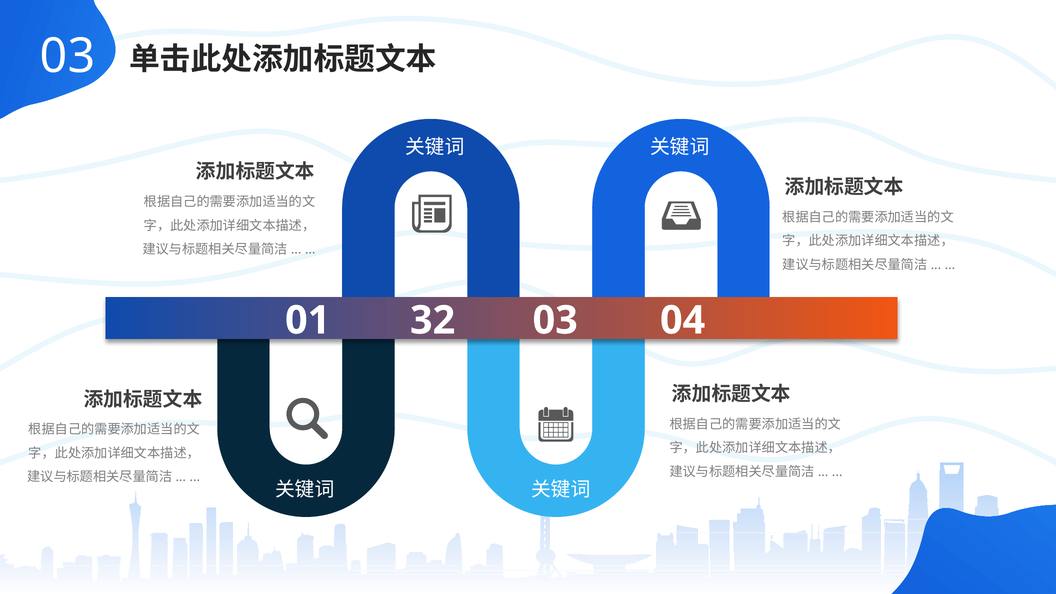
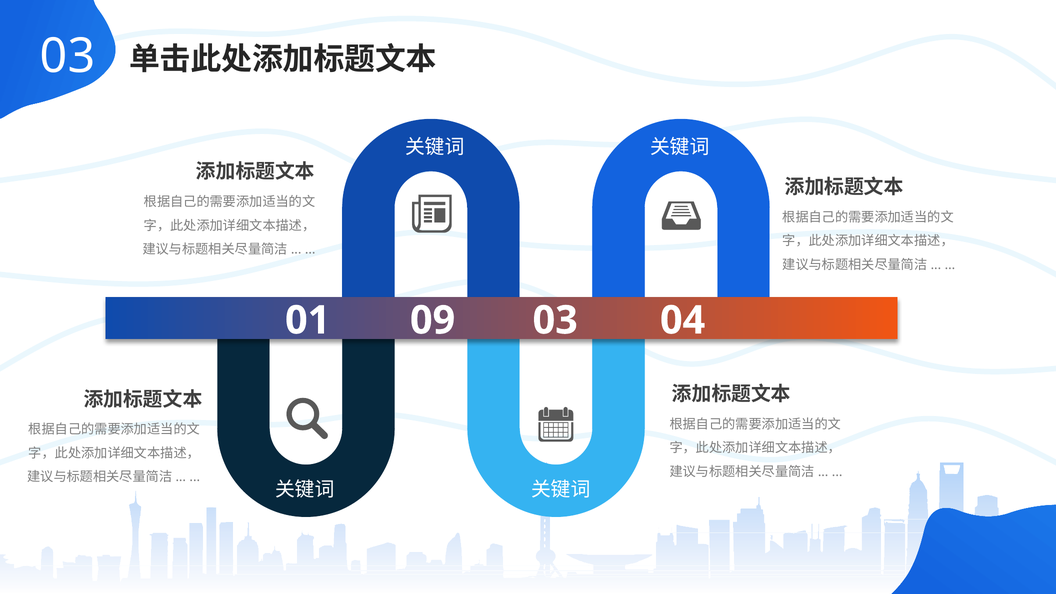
32: 32 -> 09 (433, 320)
